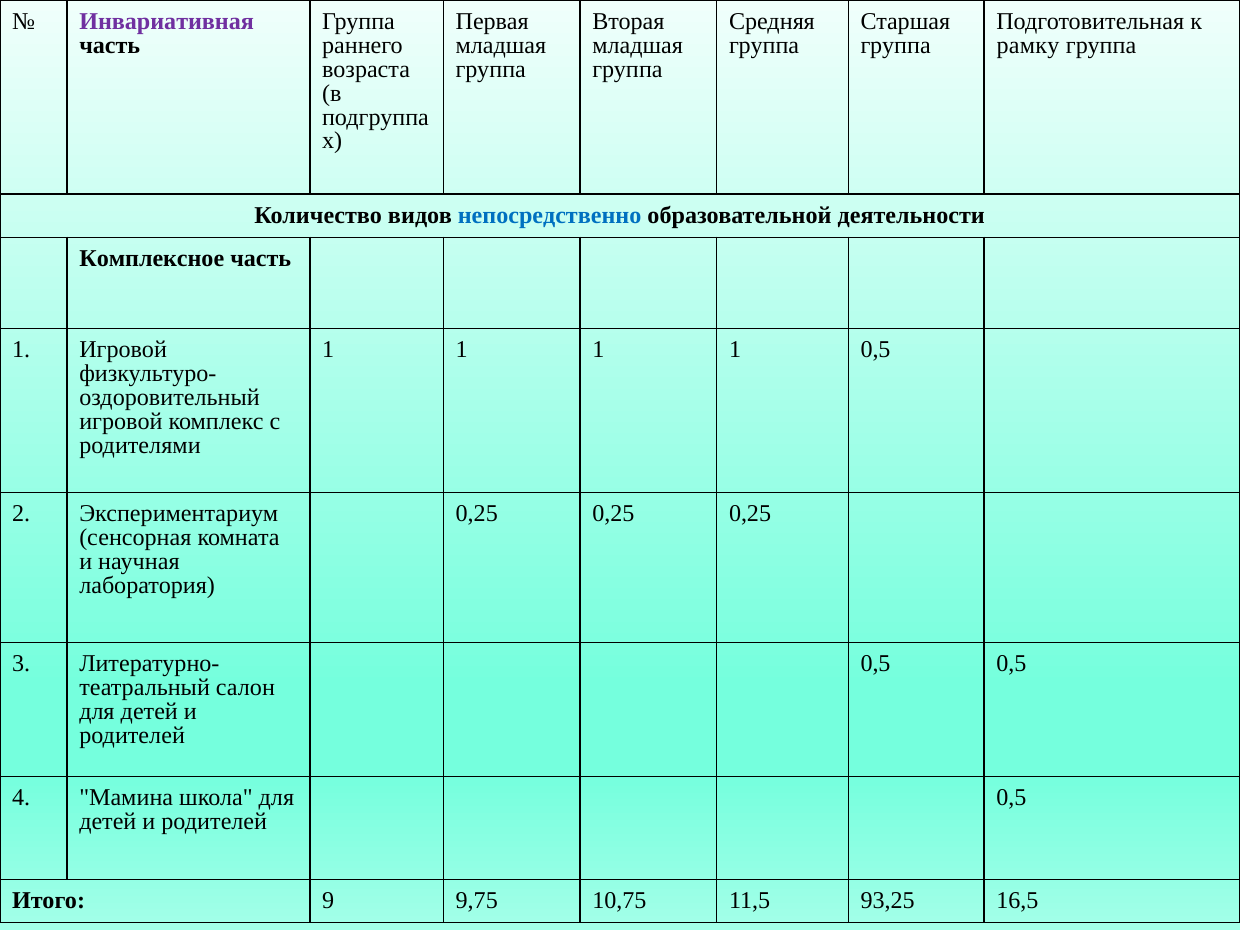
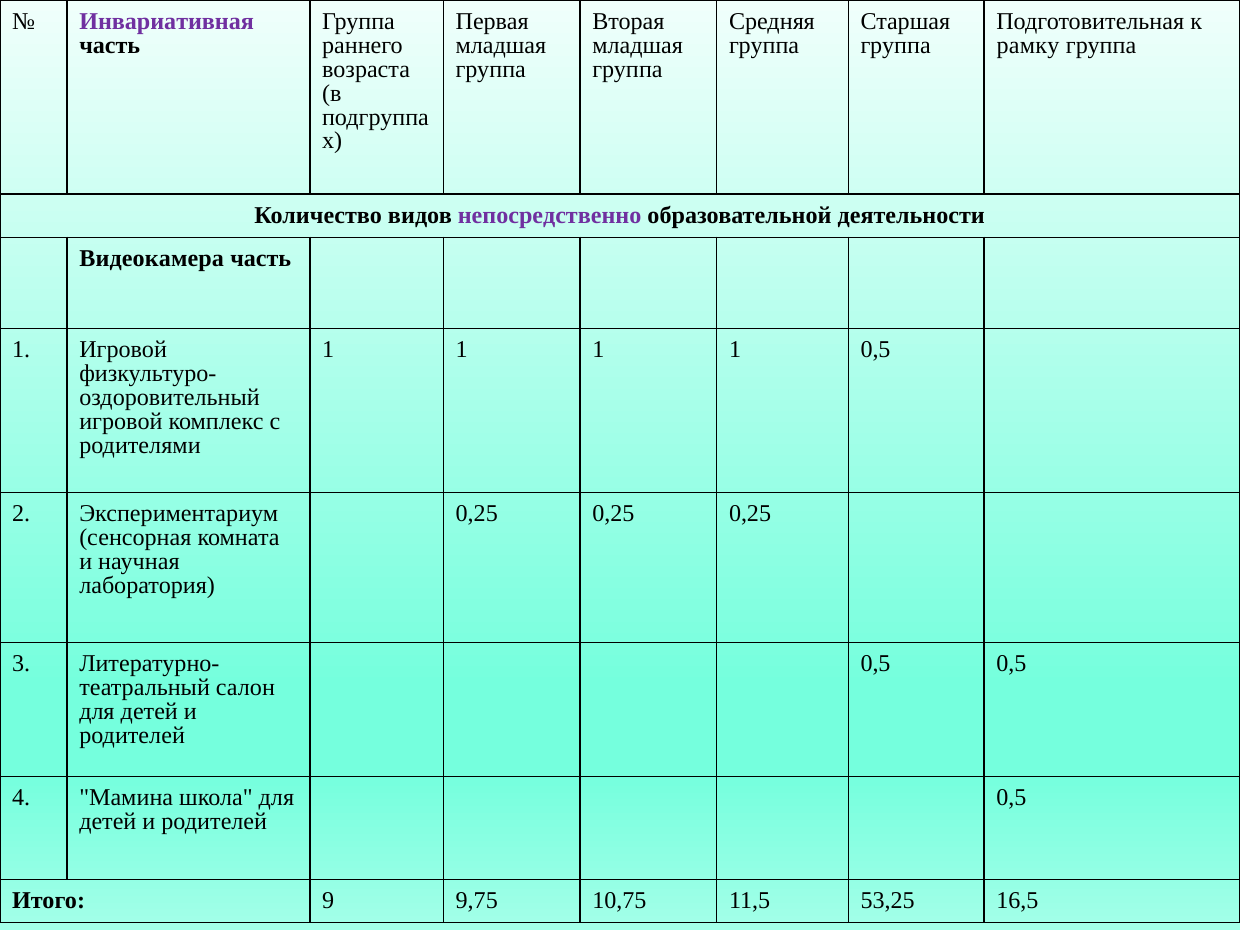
непосредственно colour: blue -> purple (550, 215)
Комплексное: Комплексное -> Видеокамера (152, 258)
93,25: 93,25 -> 53,25 (888, 901)
